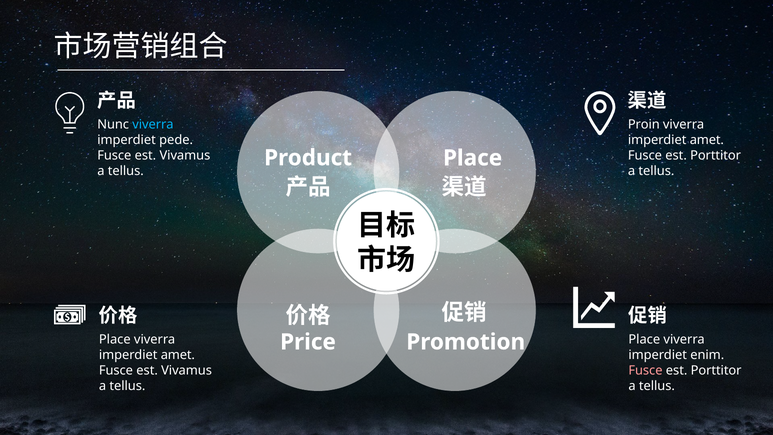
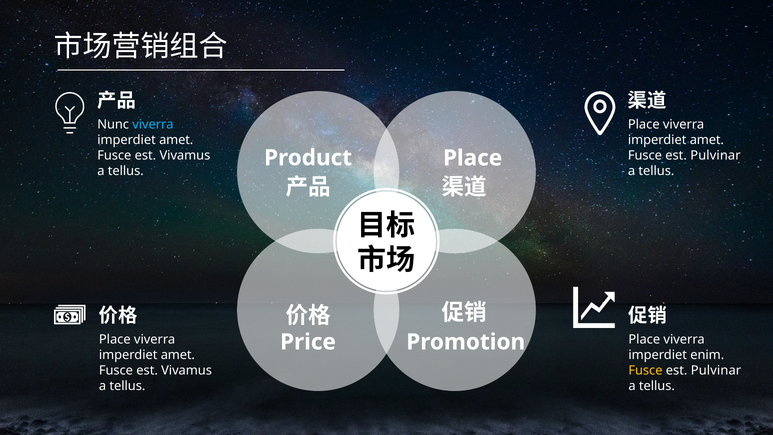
Proin: Proin -> Place (644, 125)
pede: pede -> amet (176, 140)
Porttitor: Porttitor -> Pulvinar (715, 155)
Fusce colour: pink -> yellow (645, 370)
Porttitor: Porttitor -> Pulvinar (716, 370)
